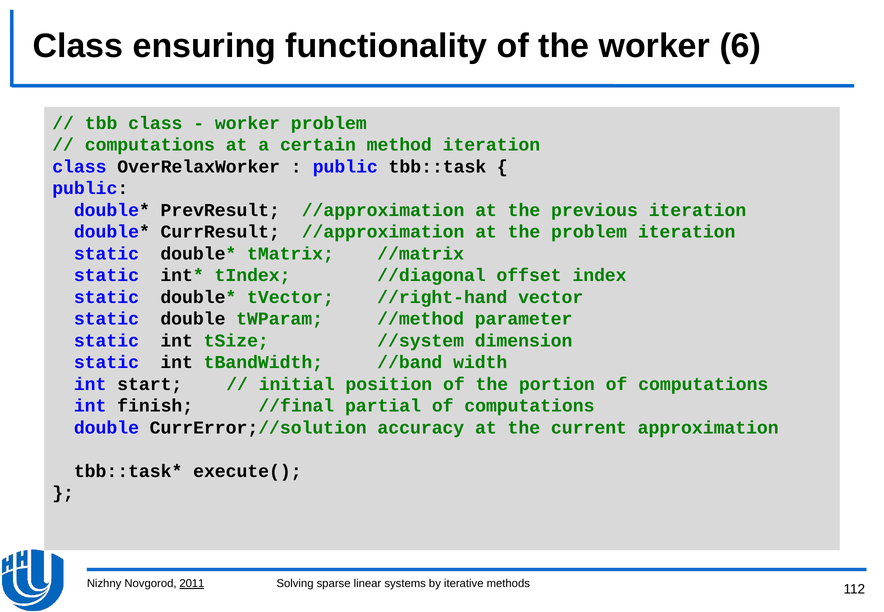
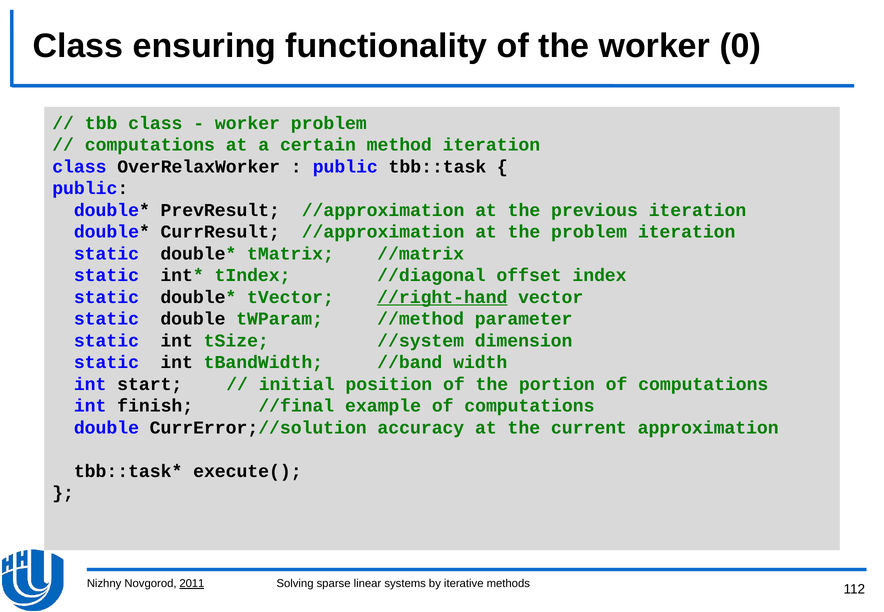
6: 6 -> 0 (740, 46)
//right-hand underline: none -> present (442, 297)
partial: partial -> example (383, 406)
